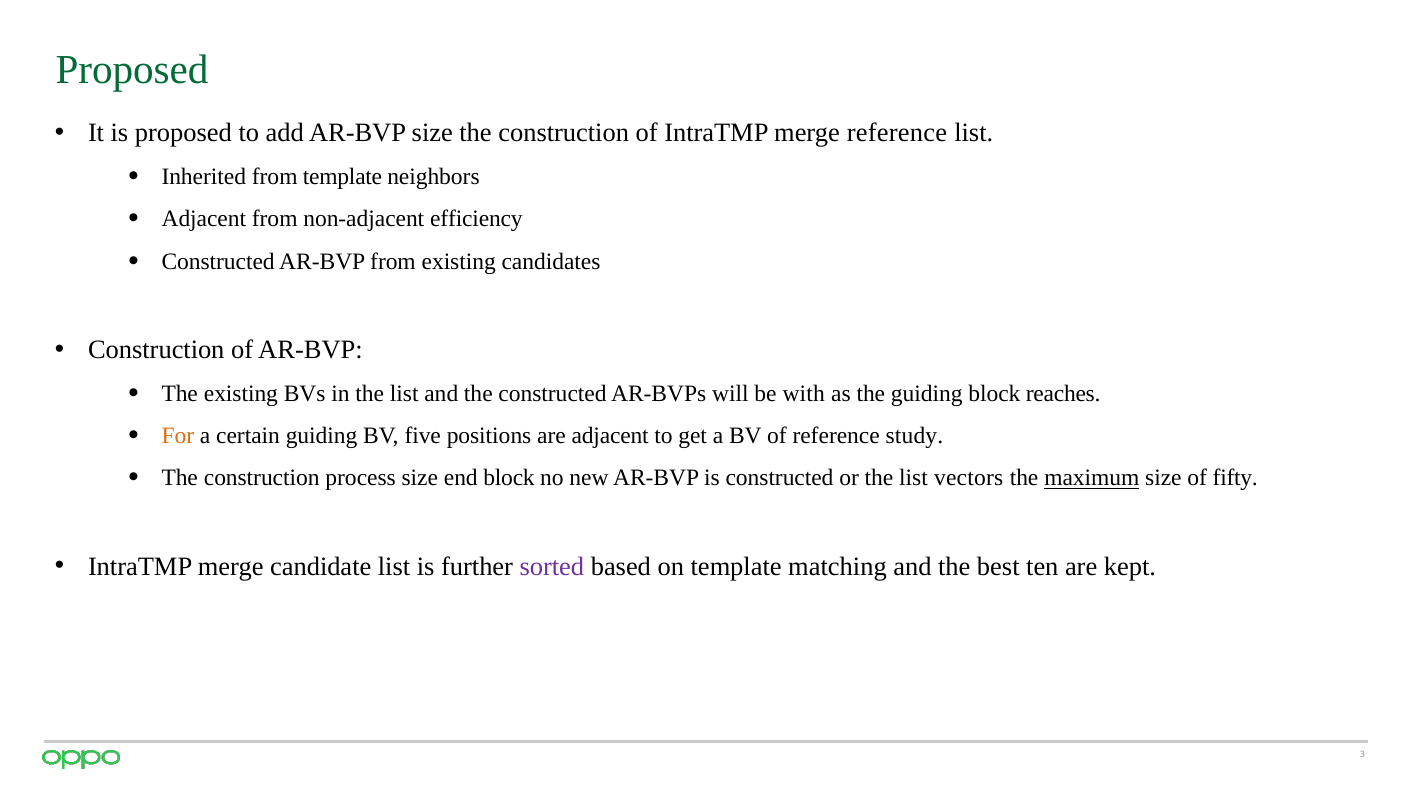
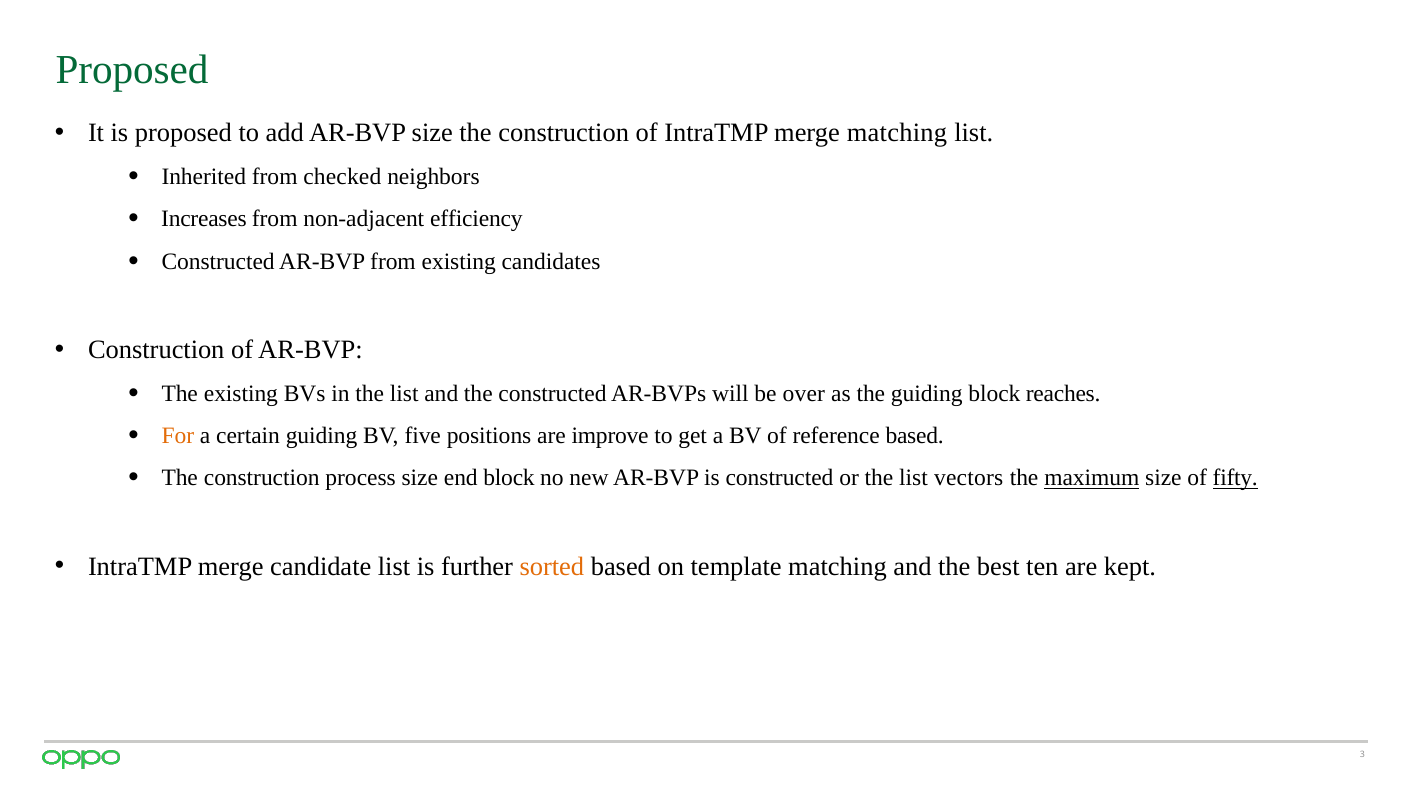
merge reference: reference -> matching (897, 133)
from template: template -> checked (342, 177)
Adjacent: Adjacent -> Increases (204, 219)
with: with -> over (804, 394)
are adjacent: adjacent -> improve (610, 436)
reference study: study -> based (915, 436)
fifty underline: none -> present (1235, 478)
sorted colour: purple -> orange (552, 567)
